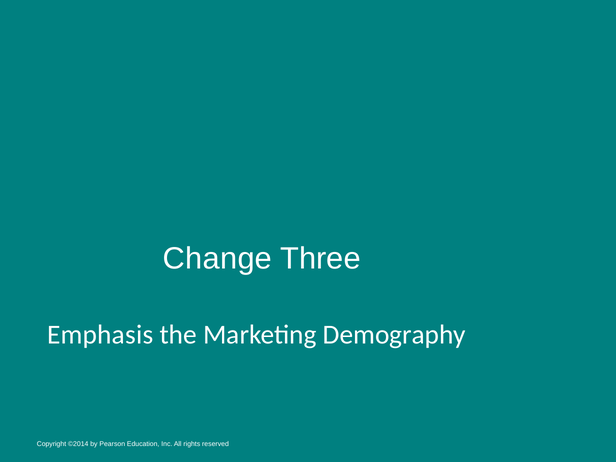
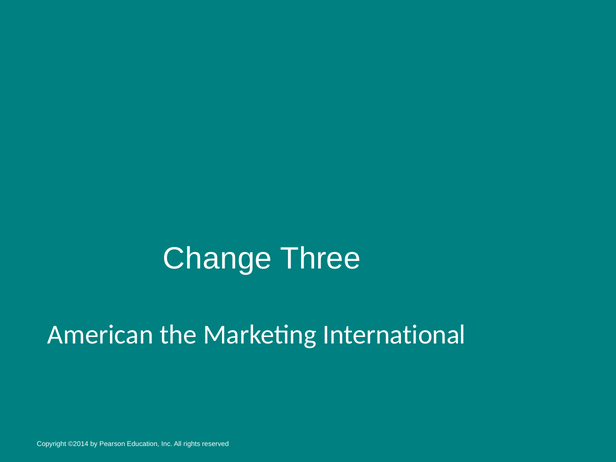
Emphasis: Emphasis -> American (100, 335)
Demography: Demography -> International (394, 335)
